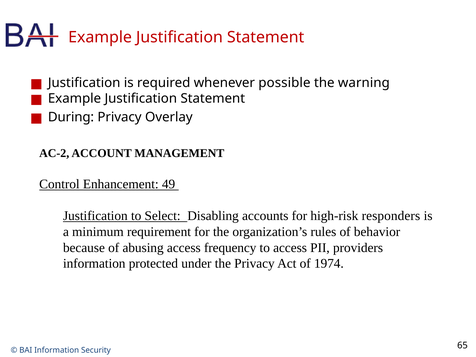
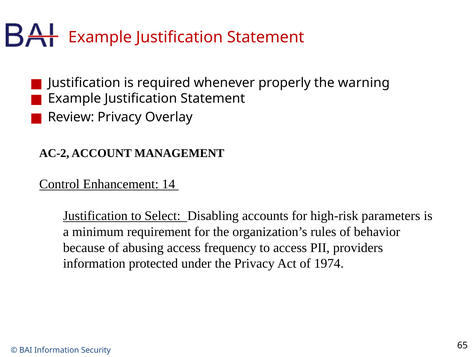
possible: possible -> properly (285, 83)
During: During -> Review (71, 117)
49: 49 -> 14 (169, 184)
responders: responders -> parameters (391, 216)
